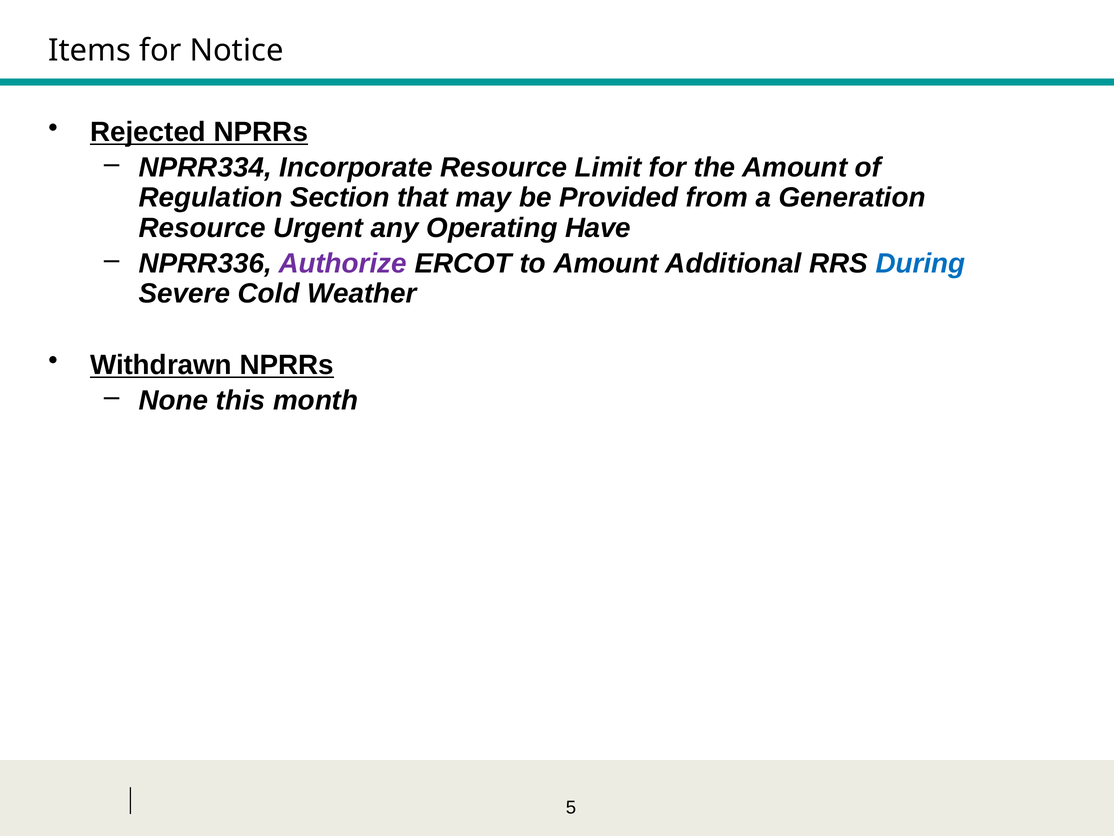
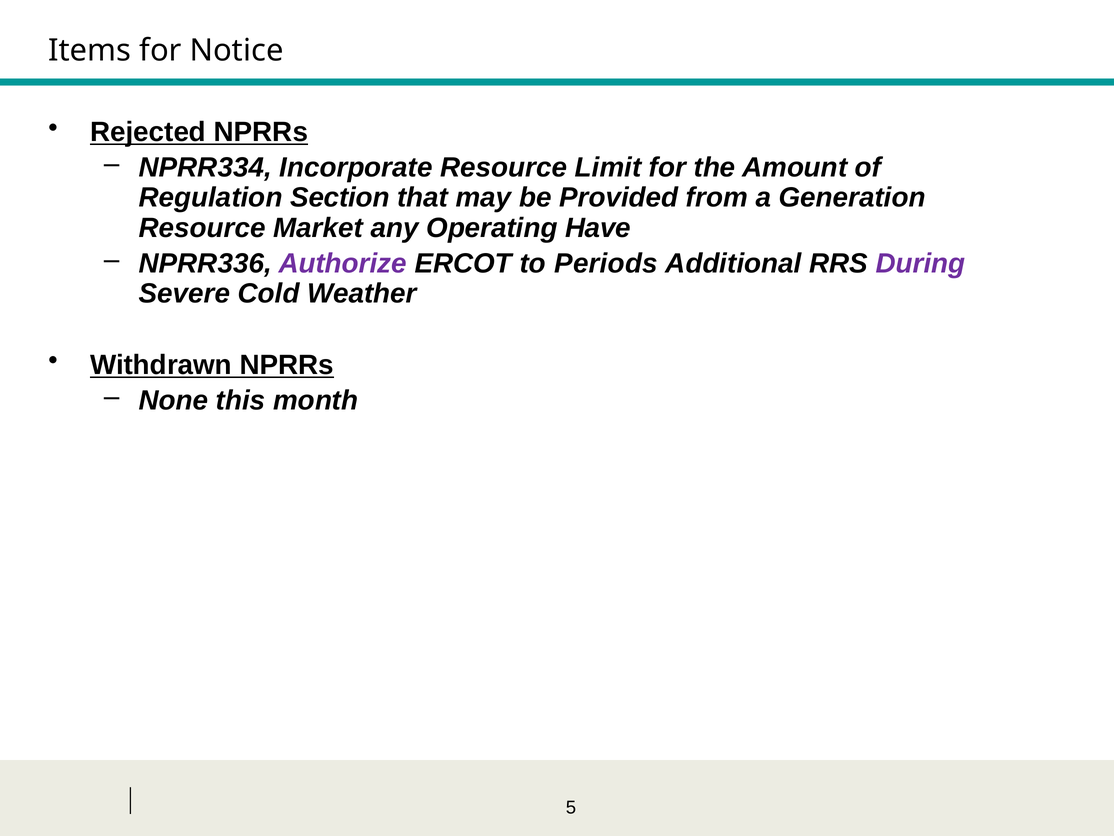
Urgent: Urgent -> Market (318, 228)
to Amount: Amount -> Periods (606, 263)
During colour: blue -> purple (920, 263)
